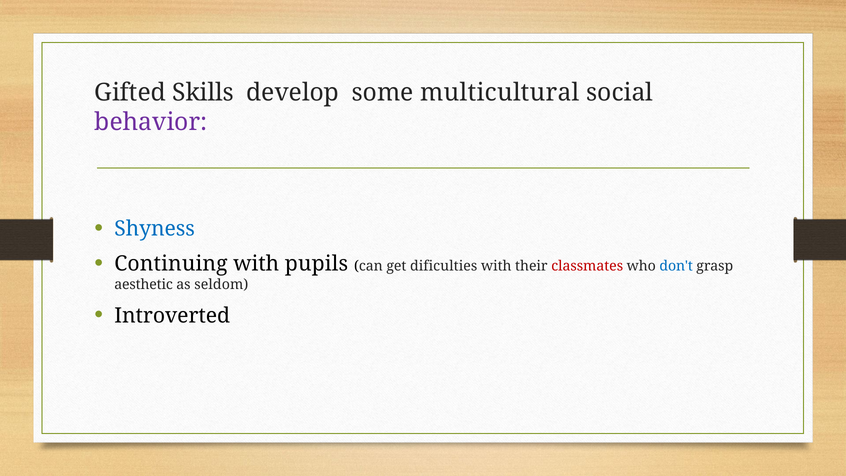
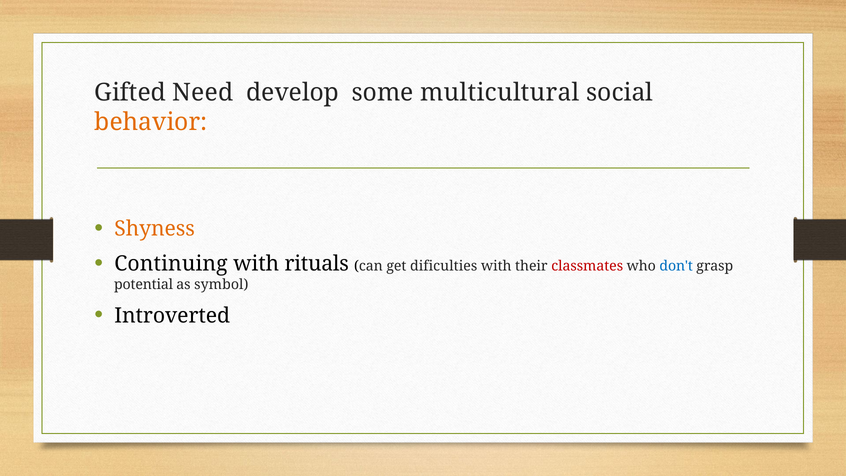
Skills: Skills -> Need (203, 93)
behavior colour: purple -> orange (151, 122)
Shyness colour: blue -> orange (155, 229)
pupils: pupils -> rituals (317, 264)
aesthetic: aesthetic -> potential (144, 284)
seldom: seldom -> symbol (221, 284)
